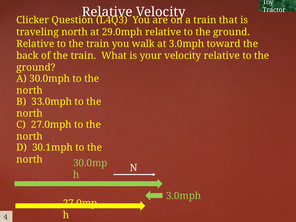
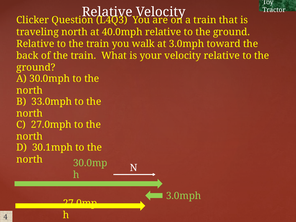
29.0mph: 29.0mph -> 40.0mph (122, 32)
